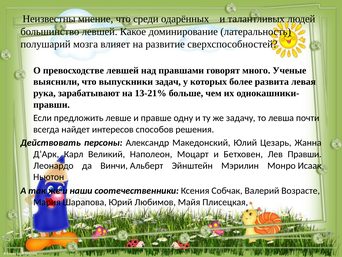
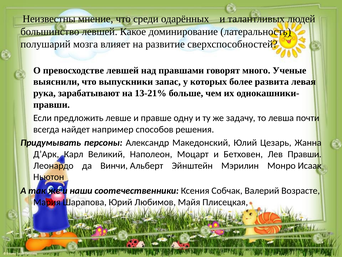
задач: задач -> запас (168, 82)
интересов: интересов -> например (113, 129)
Действовать: Действовать -> Придумывать (51, 142)
